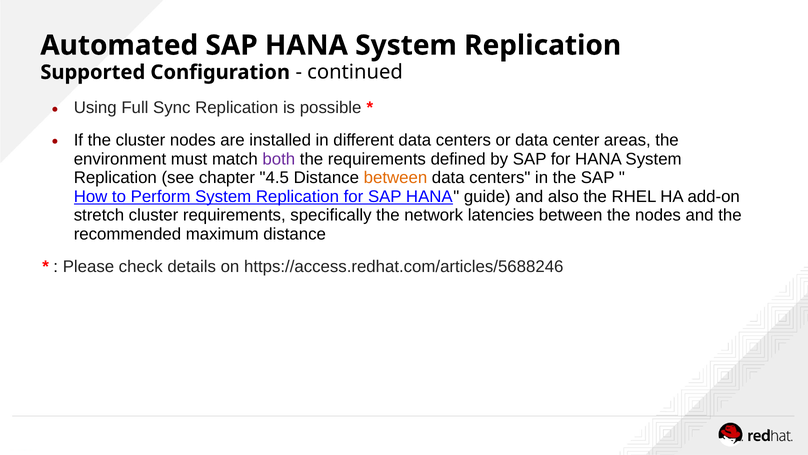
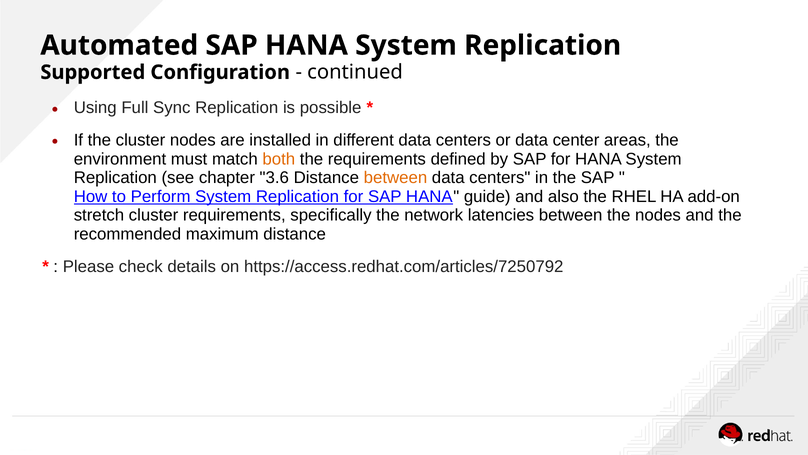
both colour: purple -> orange (279, 159)
4.5: 4.5 -> 3.6 (274, 178)
https://access.redhat.com/articles/5688246: https://access.redhat.com/articles/5688246 -> https://access.redhat.com/articles/7250792 (404, 266)
